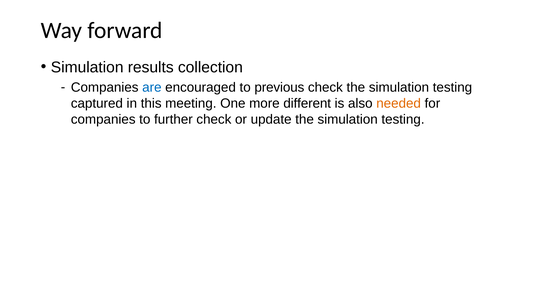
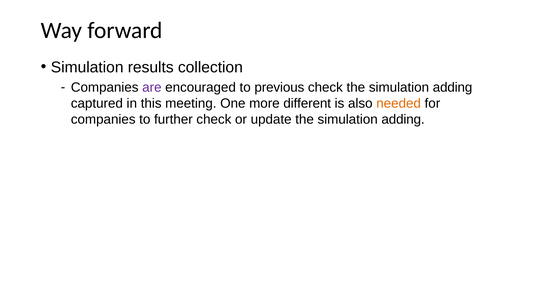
are colour: blue -> purple (152, 87)
check the simulation testing: testing -> adding (453, 87)
update the simulation testing: testing -> adding (403, 119)
